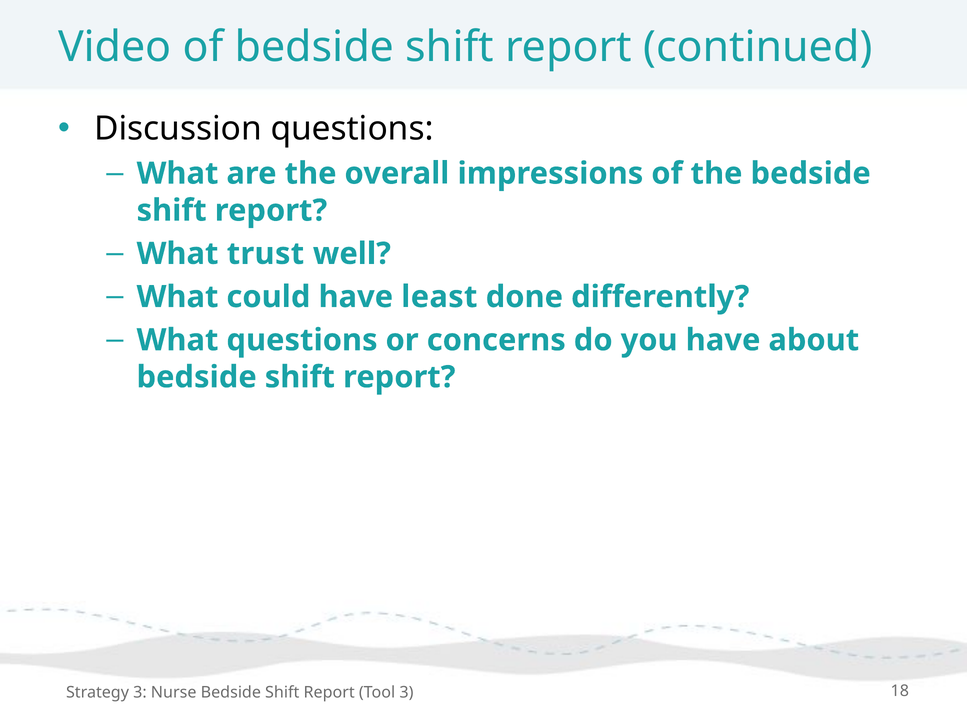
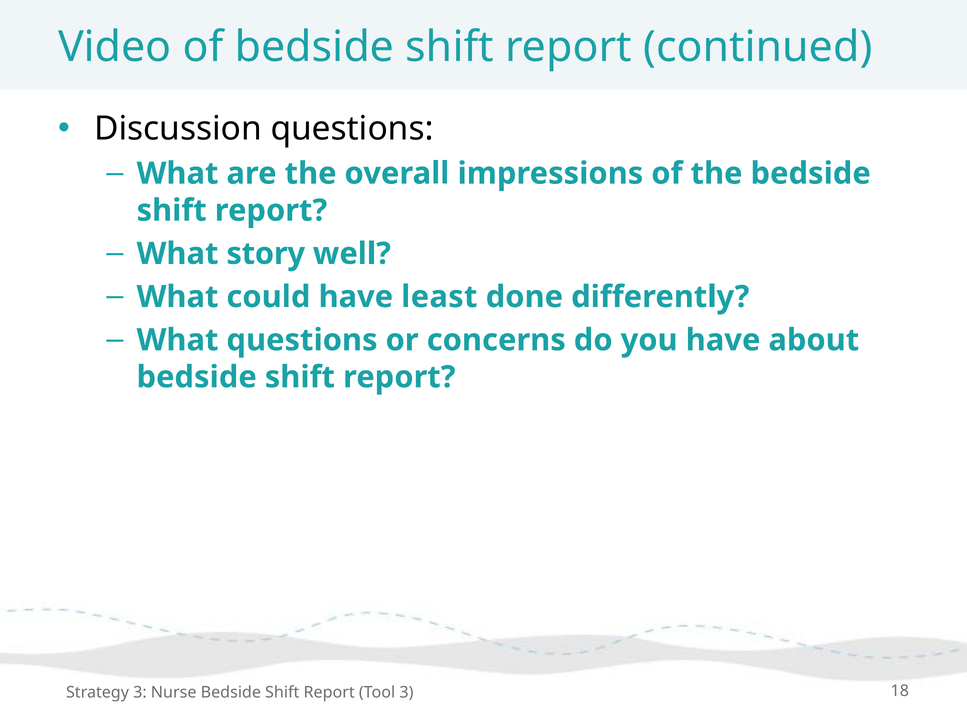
trust: trust -> story (266, 254)
